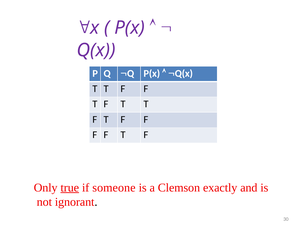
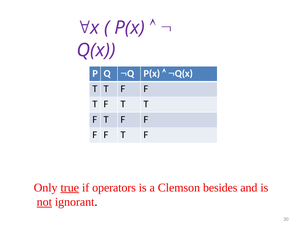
someone: someone -> operators (114, 188)
exactly: exactly -> besides (220, 188)
not underline: none -> present (44, 202)
